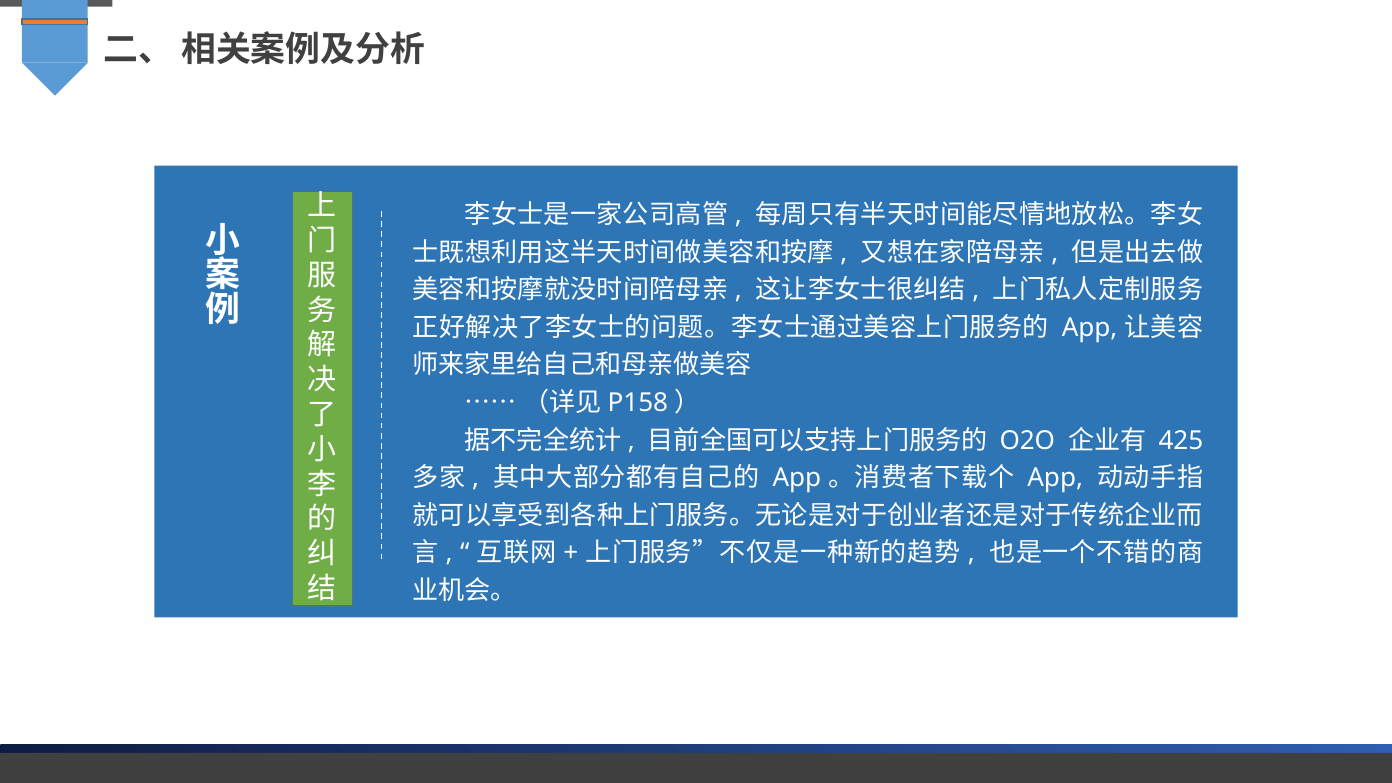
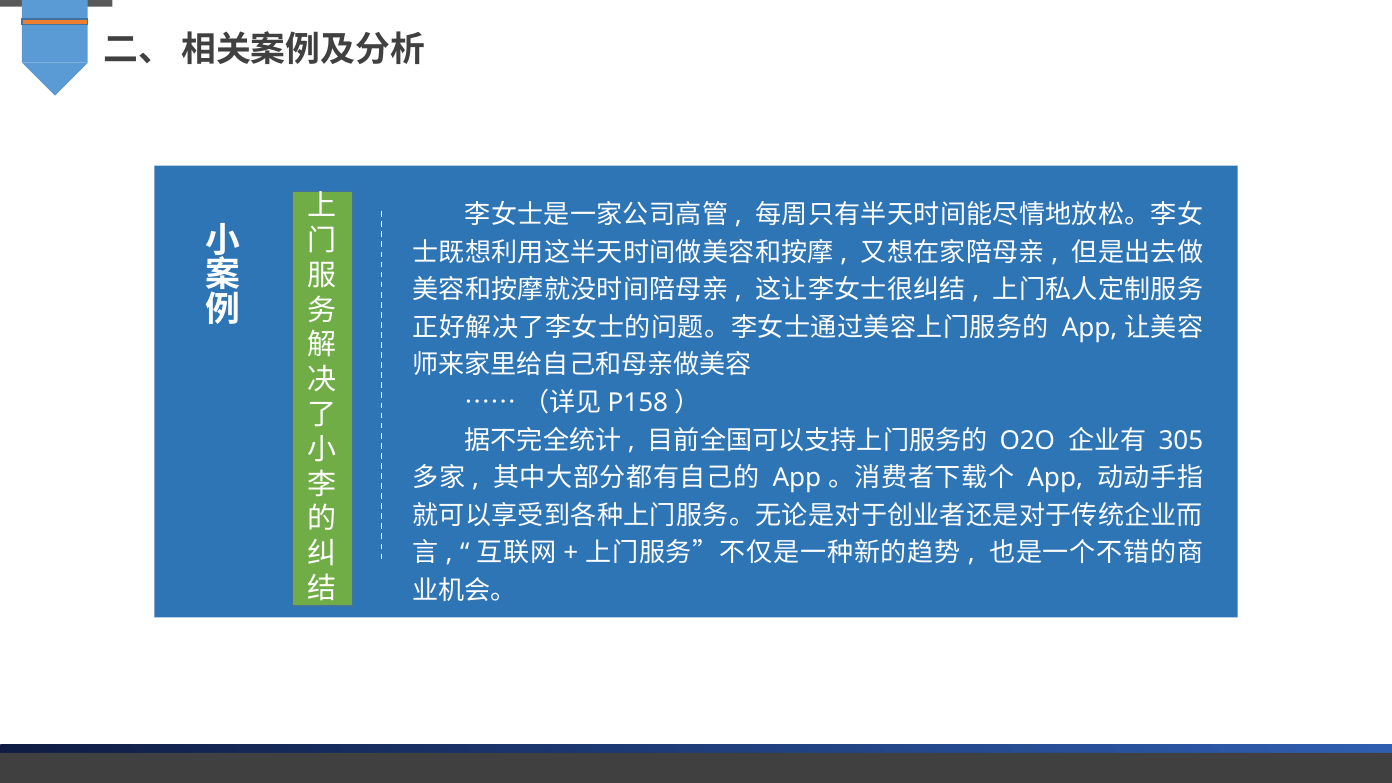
425: 425 -> 305 (1181, 441)
